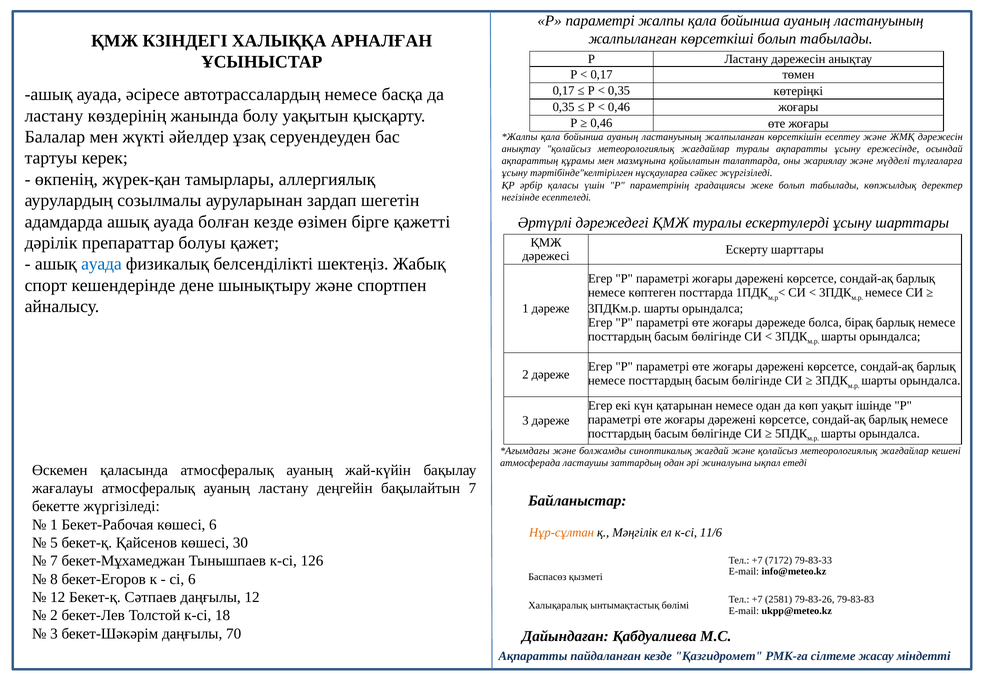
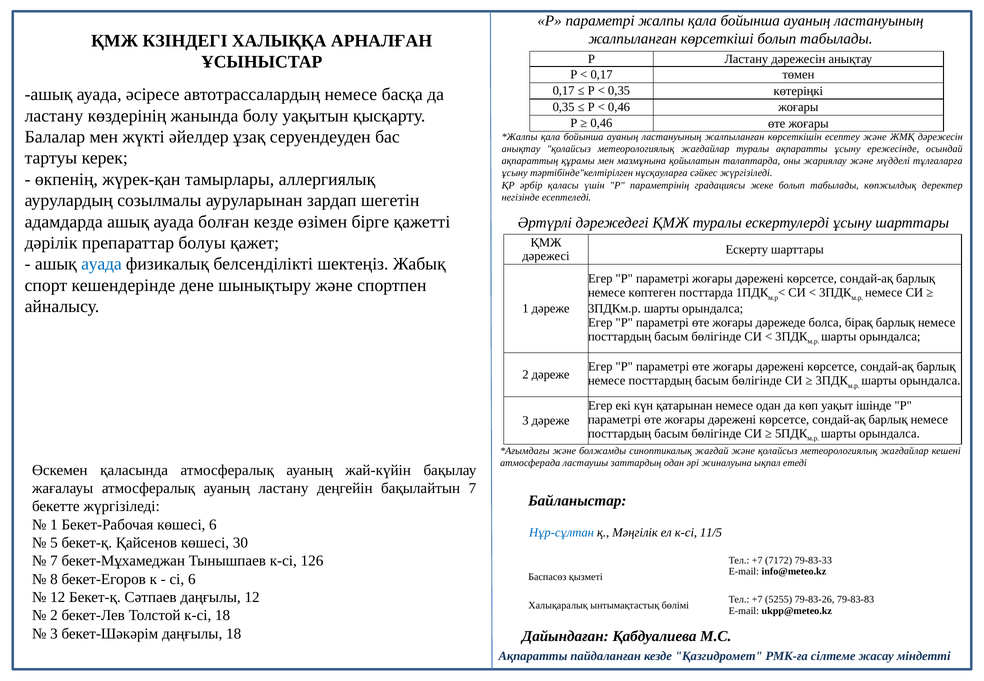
Нұр-сұлтан colour: orange -> blue (562, 533)
11/6: 11/6 -> 11/5 (711, 533)
2581: 2581 -> 5255 (779, 600)
даңғылы 70: 70 -> 18 (234, 634)
